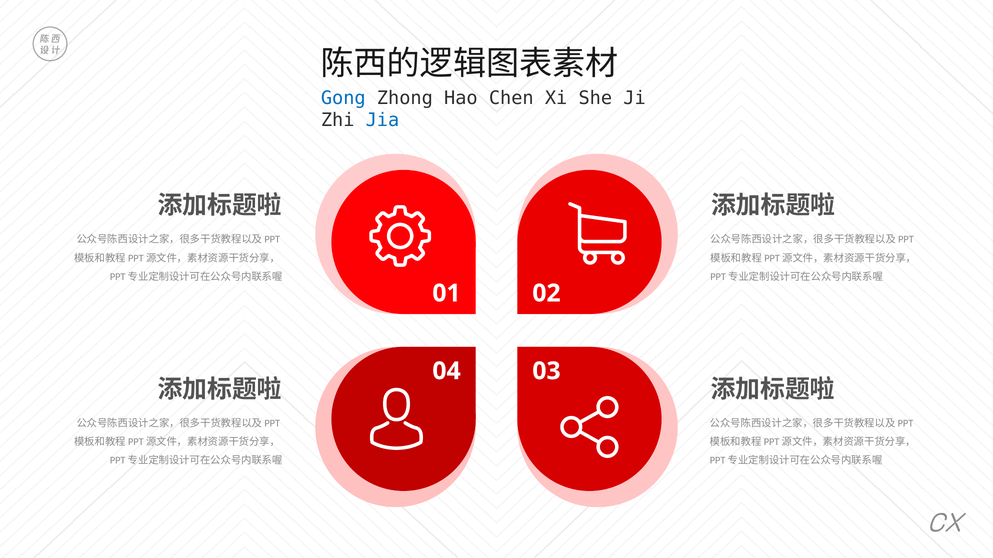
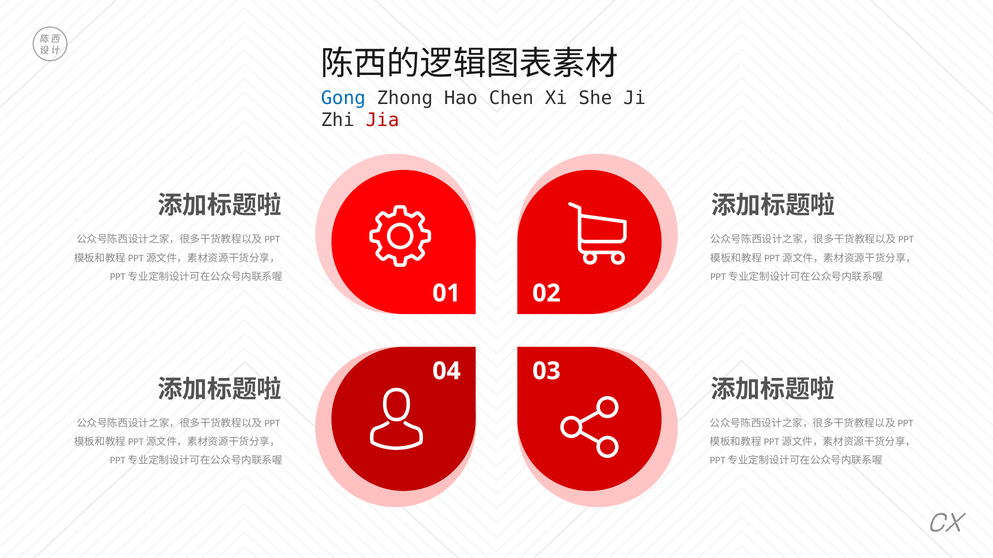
Jia colour: blue -> red (382, 120)
